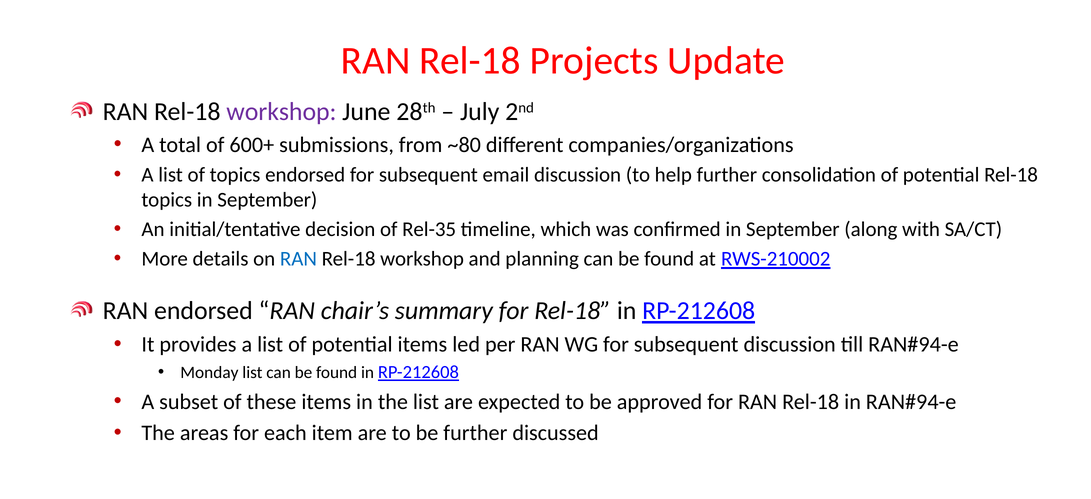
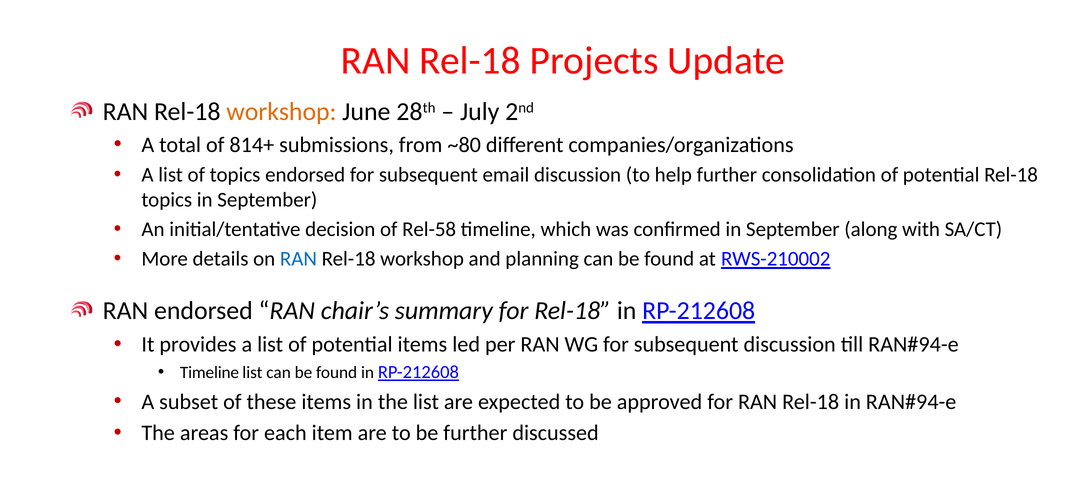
workshop colour: purple -> orange (281, 112)
600+: 600+ -> 814+ (252, 145)
Rel-35: Rel-35 -> Rel-58 (429, 229)
Monday: Monday -> Timeline (210, 373)
